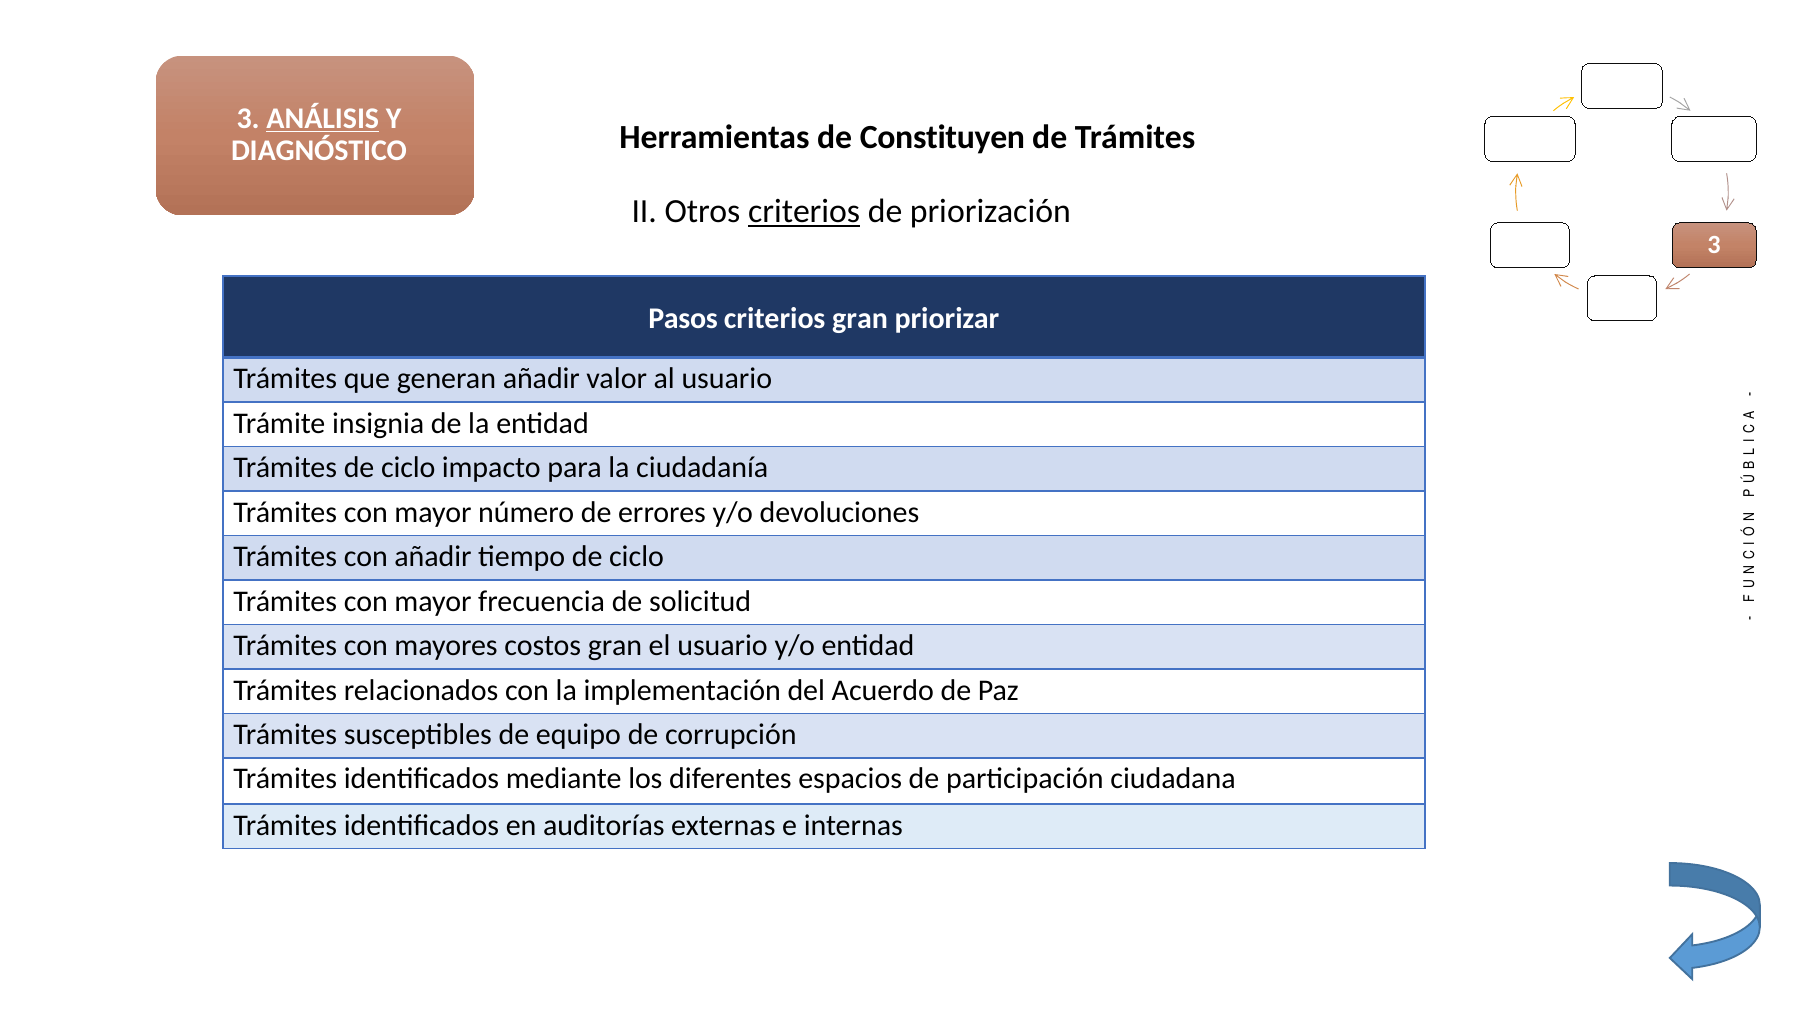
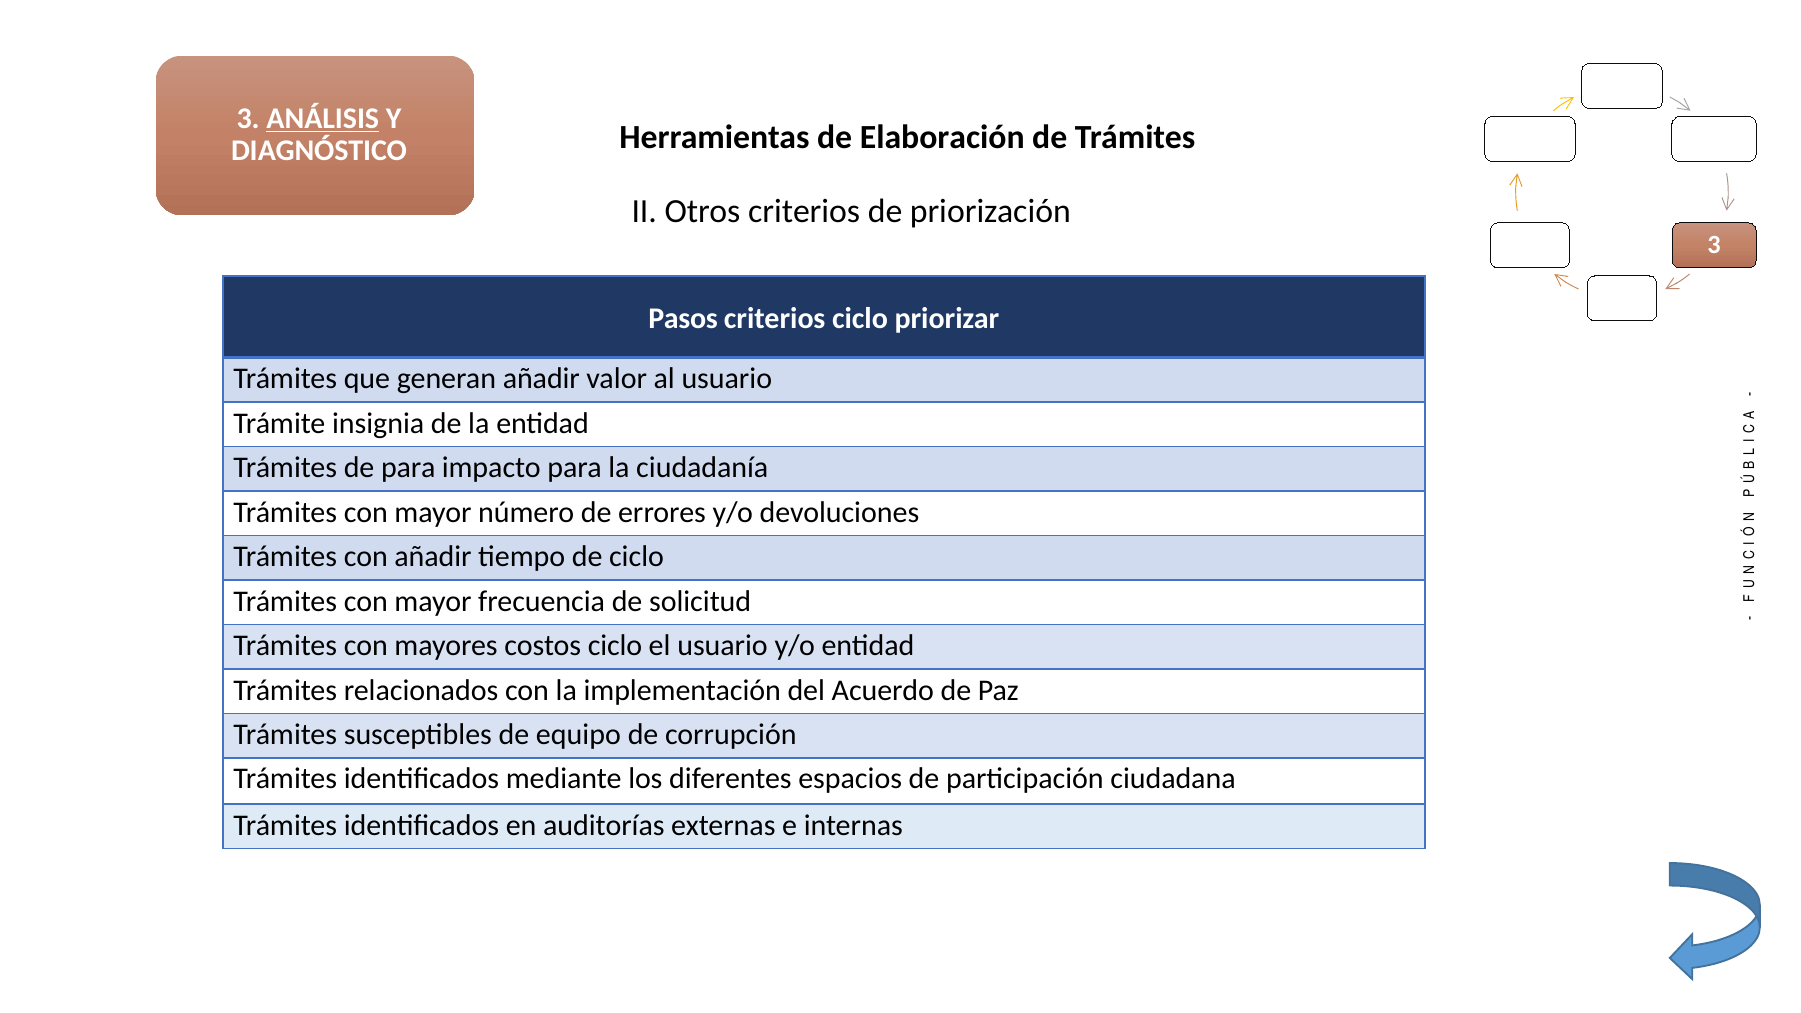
Constituyen: Constituyen -> Elaboración (942, 137)
criterios underline: present -> none (804, 212)
criterios gran: gran -> ciclo (860, 318)
Trámites de ciclo: ciclo -> para (408, 468)
costos gran: gran -> ciclo (615, 646)
